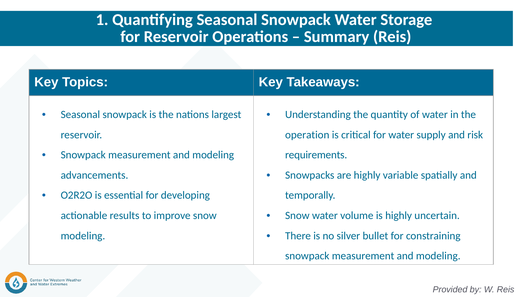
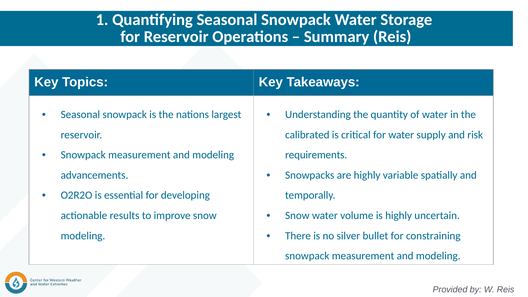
operation: operation -> calibrated (307, 135)
